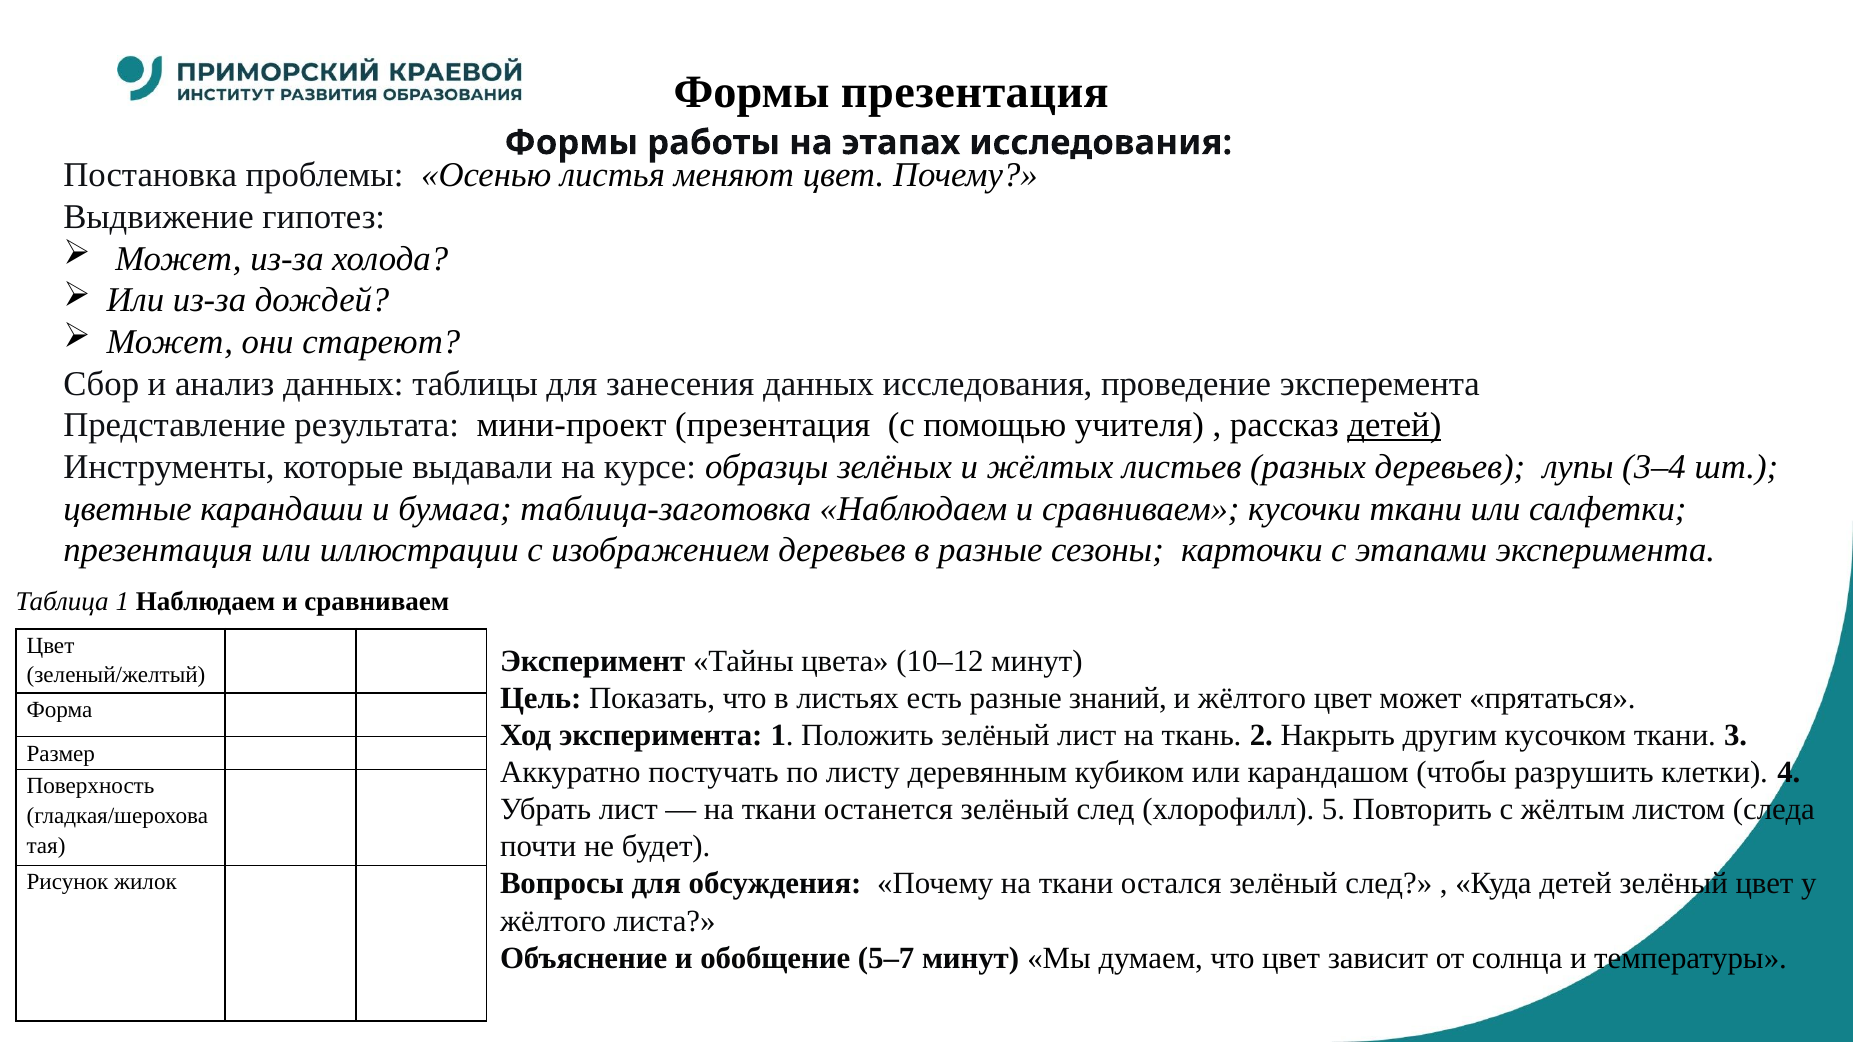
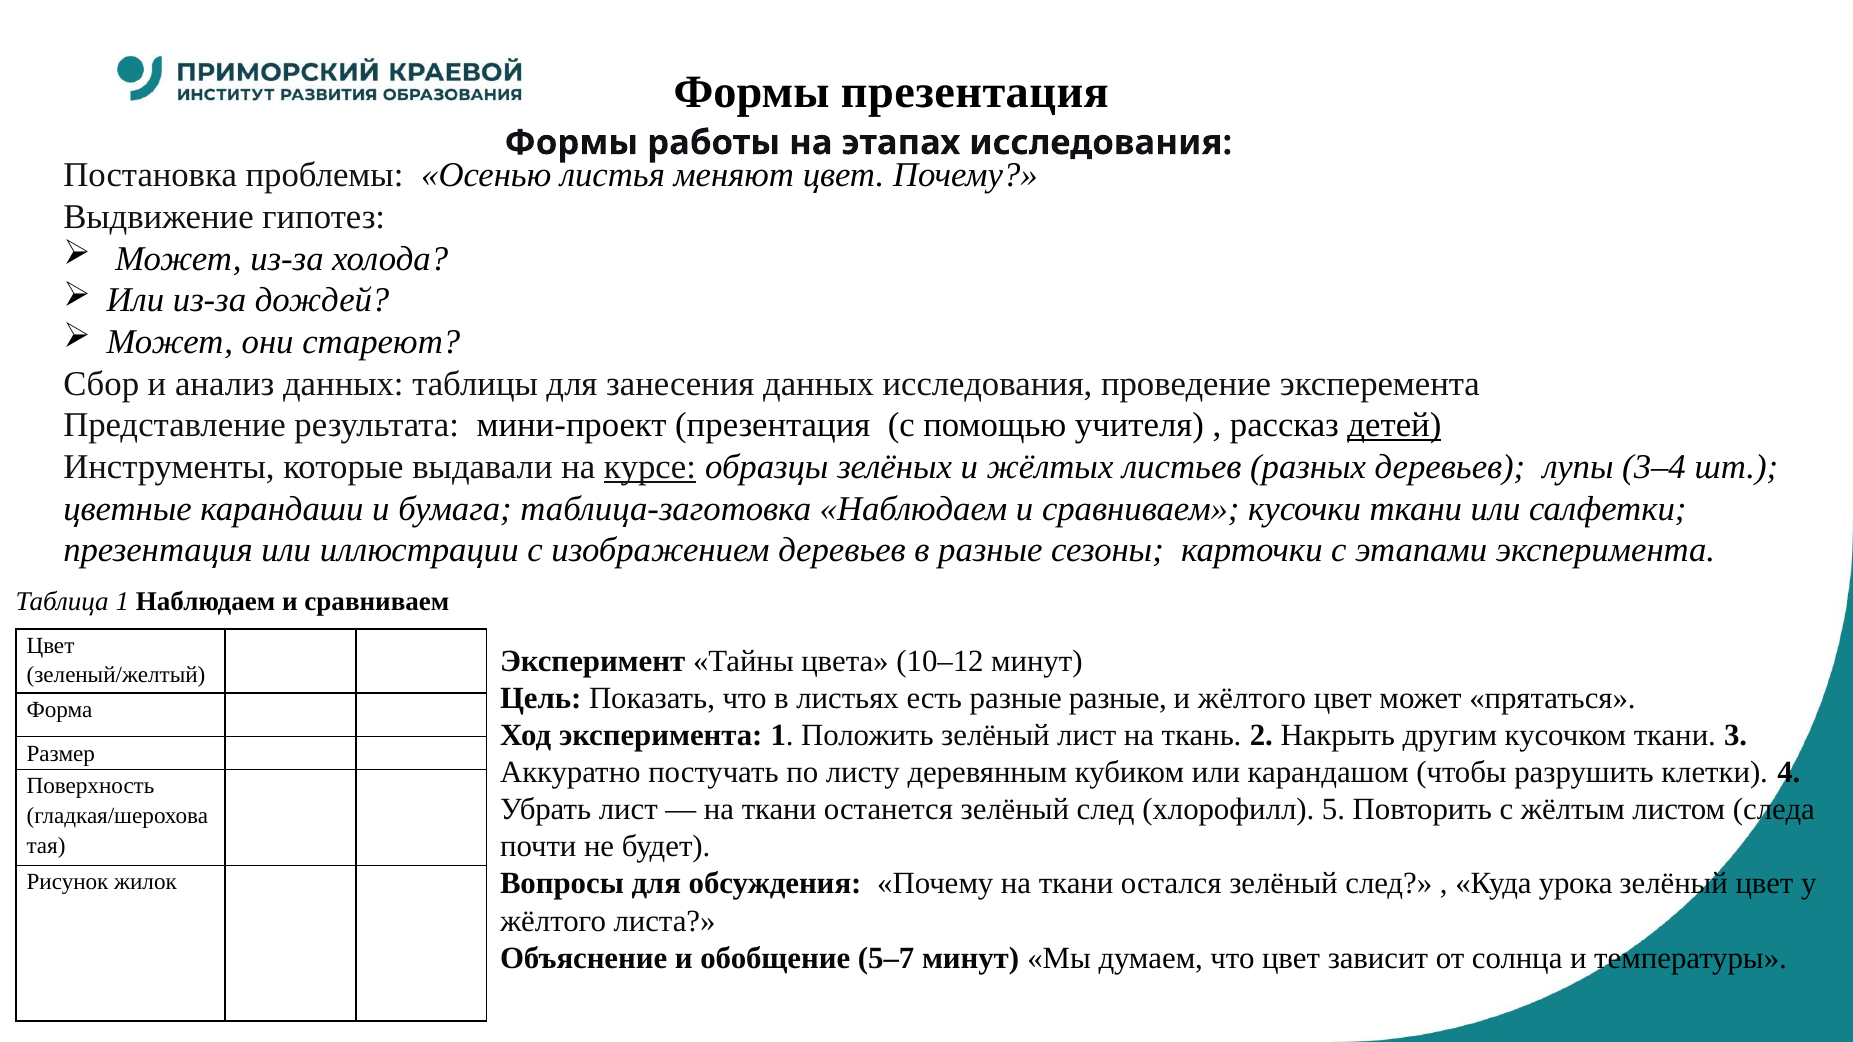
курсе underline: none -> present (650, 467)
разные знаний: знаний -> разные (1118, 699)
Куда детей: детей -> урока (1576, 884)
